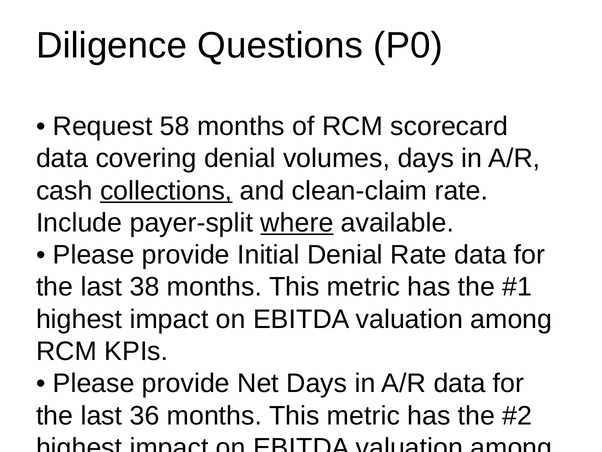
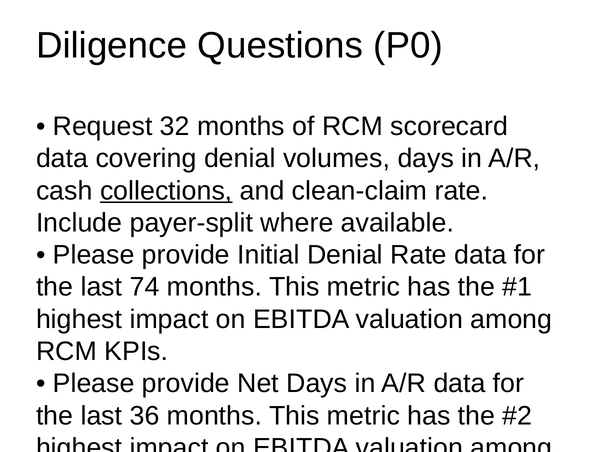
58: 58 -> 32 (175, 126)
where underline: present -> none (297, 223)
38: 38 -> 74 (145, 287)
